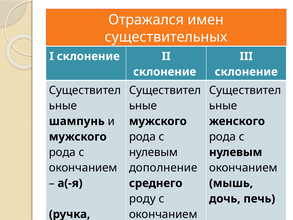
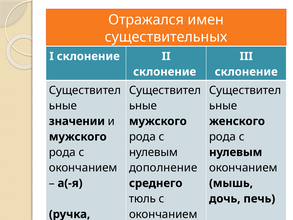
шампунь: шампунь -> значении (77, 121)
роду: роду -> тюль (142, 199)
